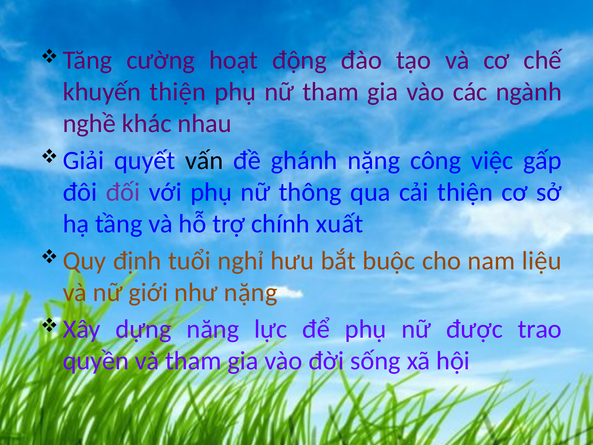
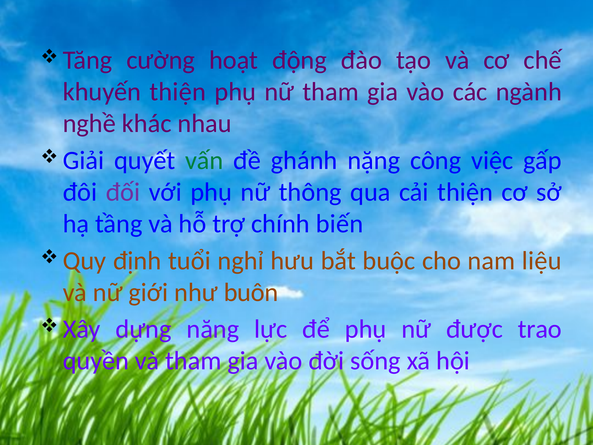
vấn colour: black -> green (204, 160)
xuất: xuất -> biến (340, 224)
như nặng: nặng -> buôn (251, 292)
